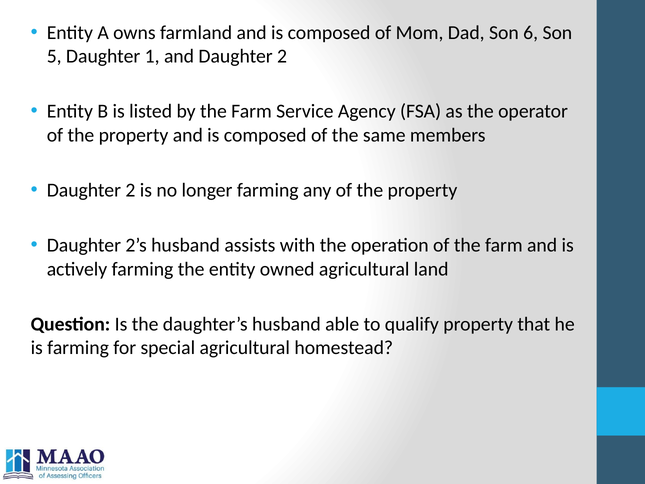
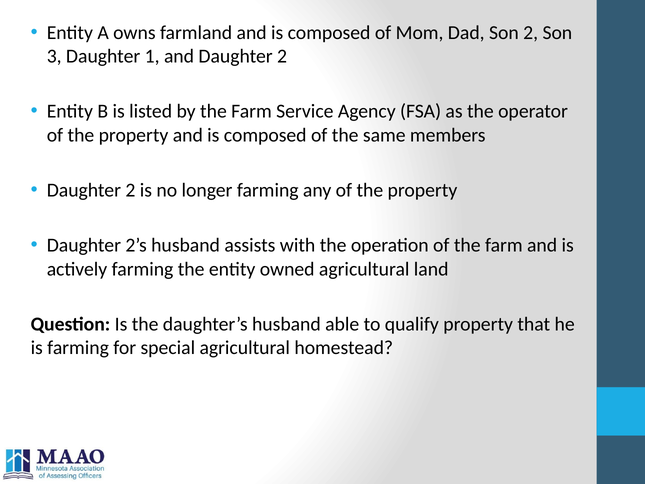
Son 6: 6 -> 2 (531, 33)
5: 5 -> 3 (54, 56)
